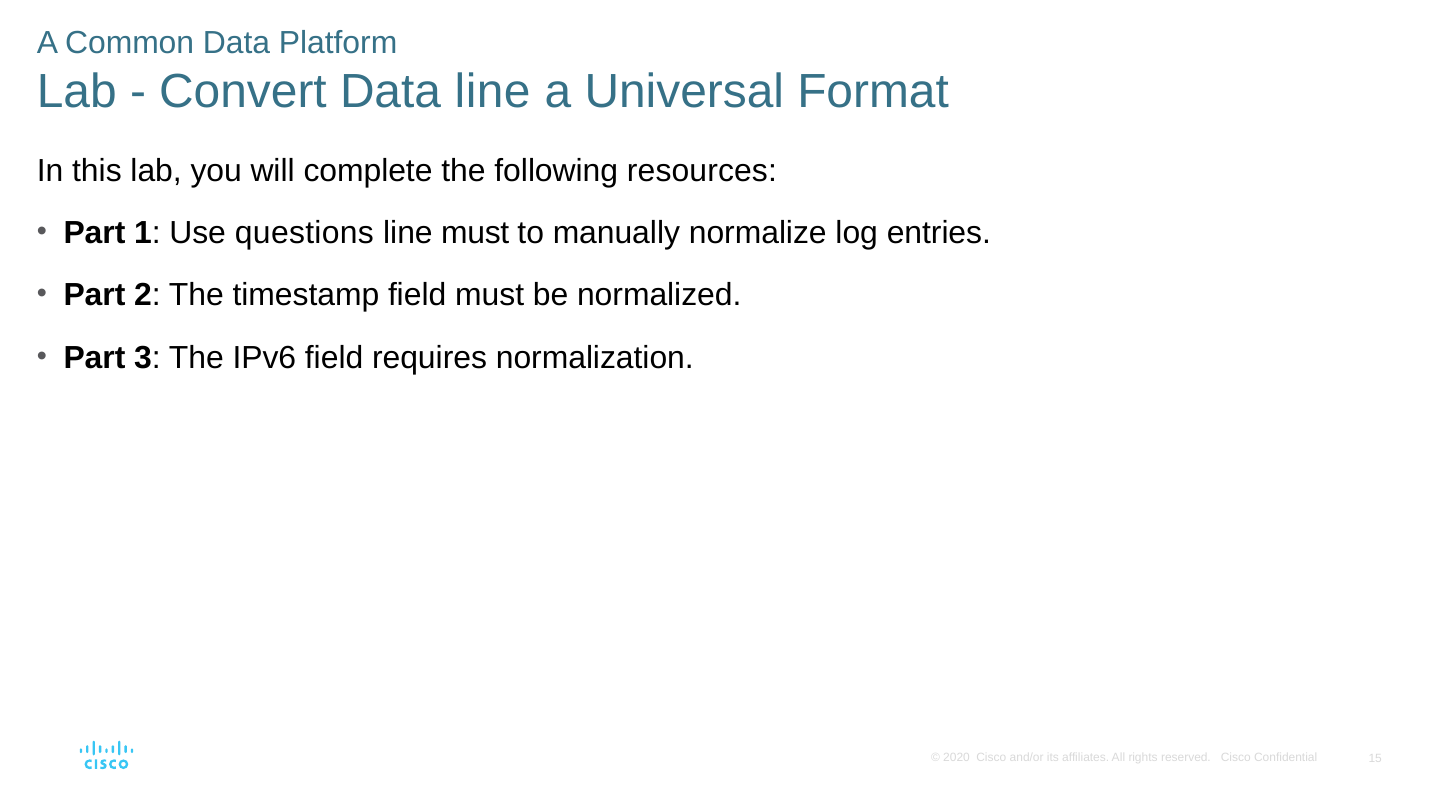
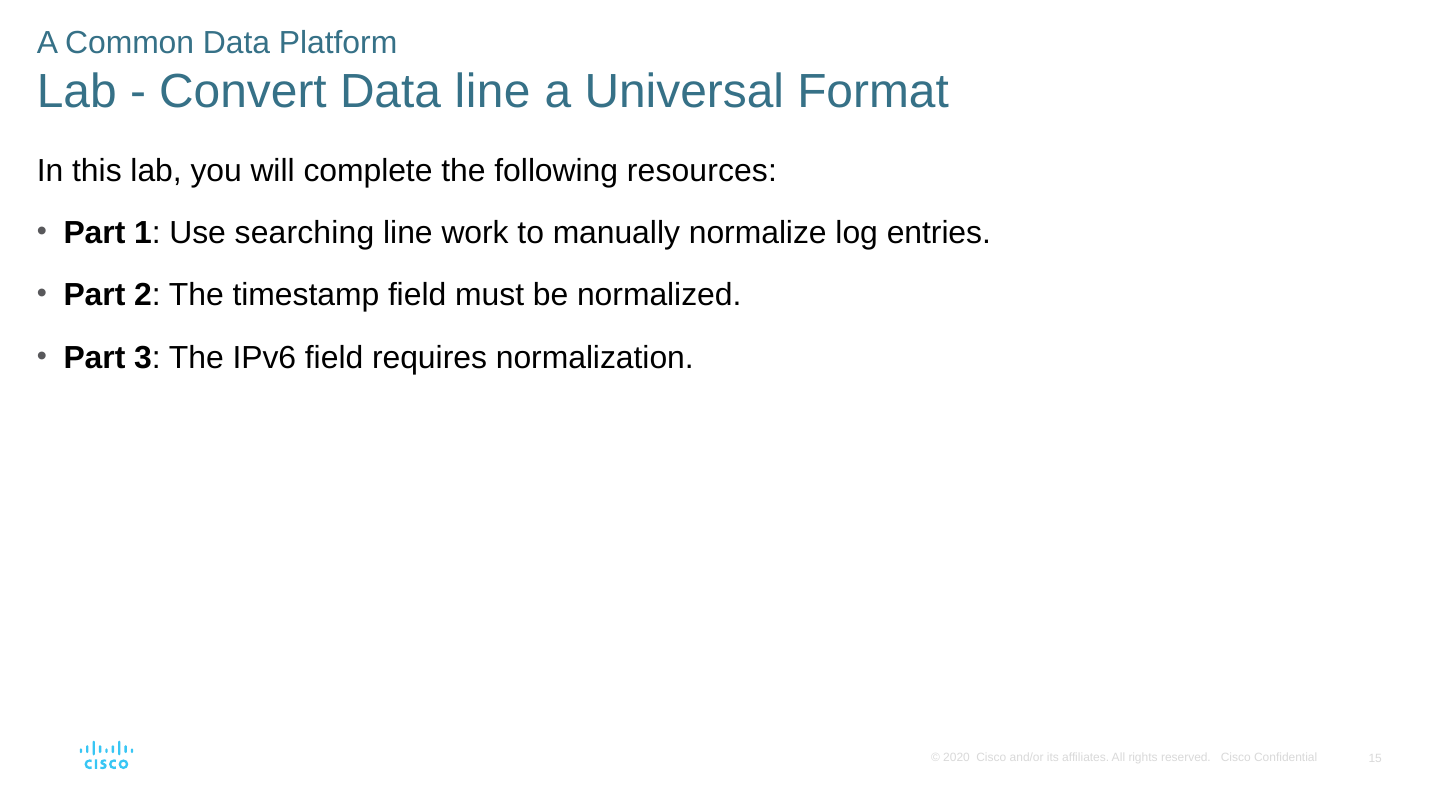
questions: questions -> searching (304, 233)
line must: must -> work (475, 233)
